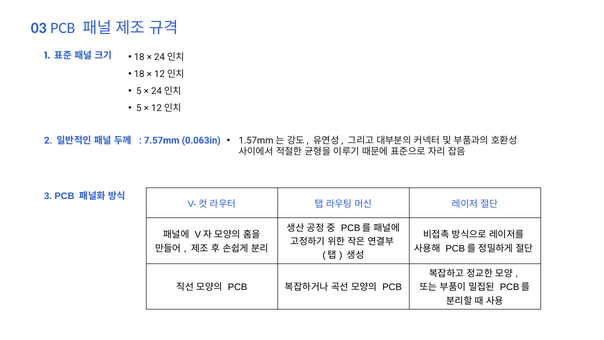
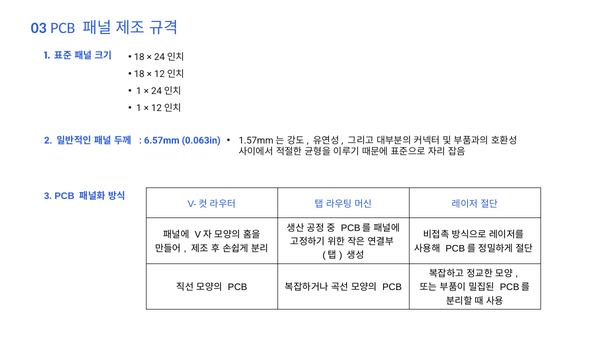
5: 5 -> 1 (139, 91)
5: 5 -> 1 (139, 108)
7.57mm: 7.57mm -> 6.57mm (162, 140)
